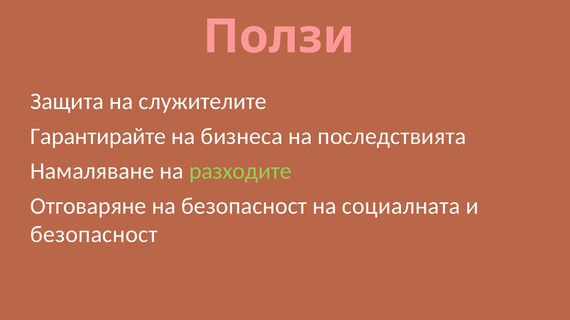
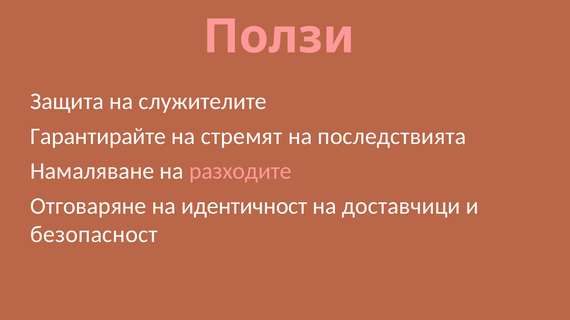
бизнеса: бизнеса -> стремят (242, 137)
разходите colour: light green -> pink (240, 171)
на безопасност: безопасност -> идентичност (244, 206)
социалната: социалната -> доставчици (401, 206)
